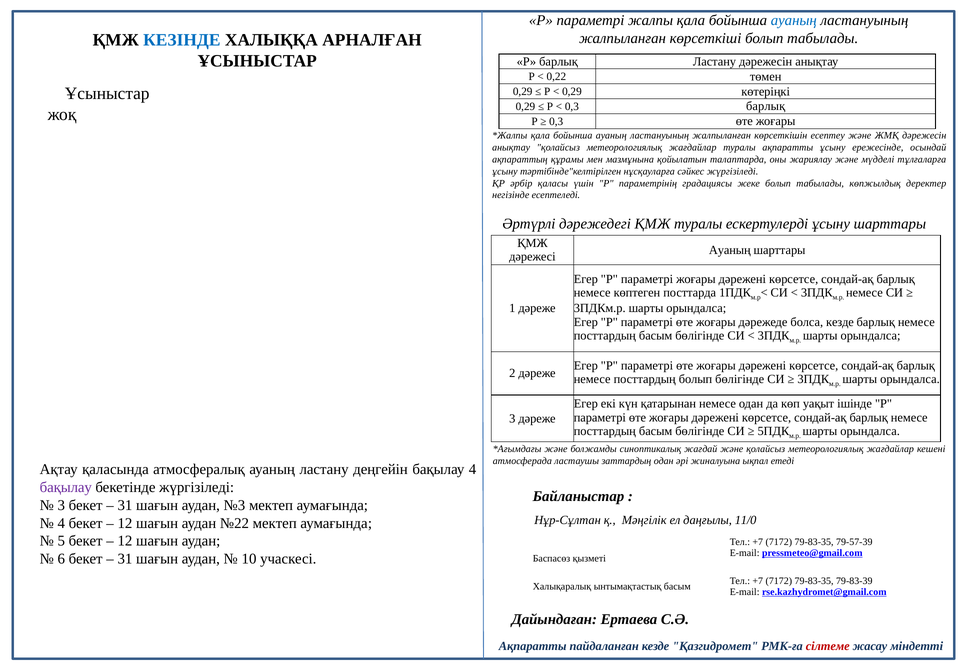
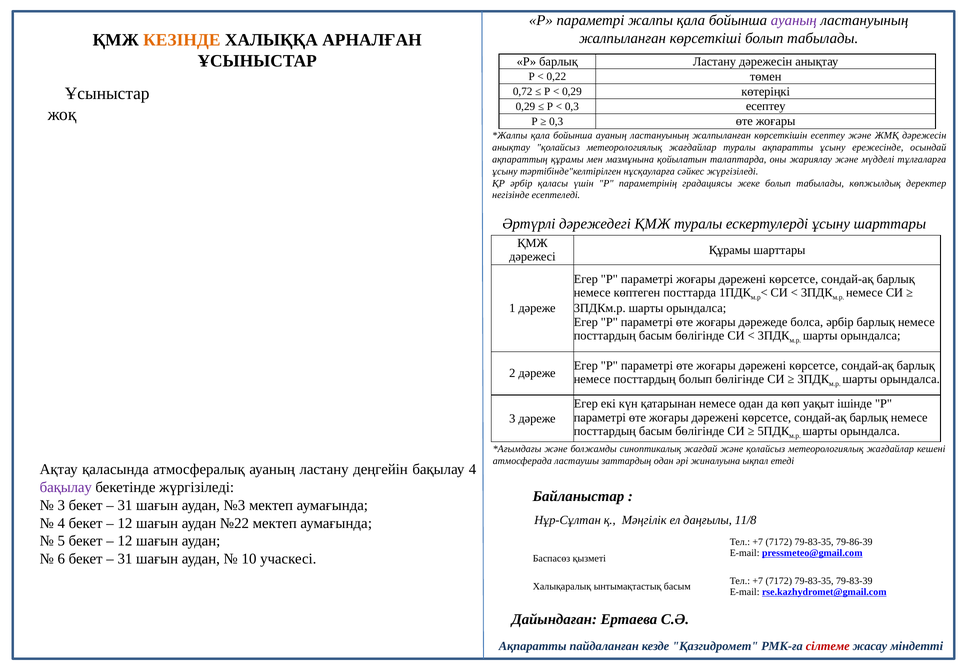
ауаның colour: blue -> purple (794, 20)
КЕЗІНДЕ colour: blue -> orange (182, 40)
0,29: 0,29 -> 0,72 (523, 91)
0,3 барлық: барлық -> есептеу (766, 106)
Ауаның: Ауаның -> Құрамы (730, 250)
болса кезде: кезде -> әрбір (840, 322)
11/0: 11/0 -> 11/8 (746, 520)
79-57-39: 79-57-39 -> 79-86-39 (854, 542)
